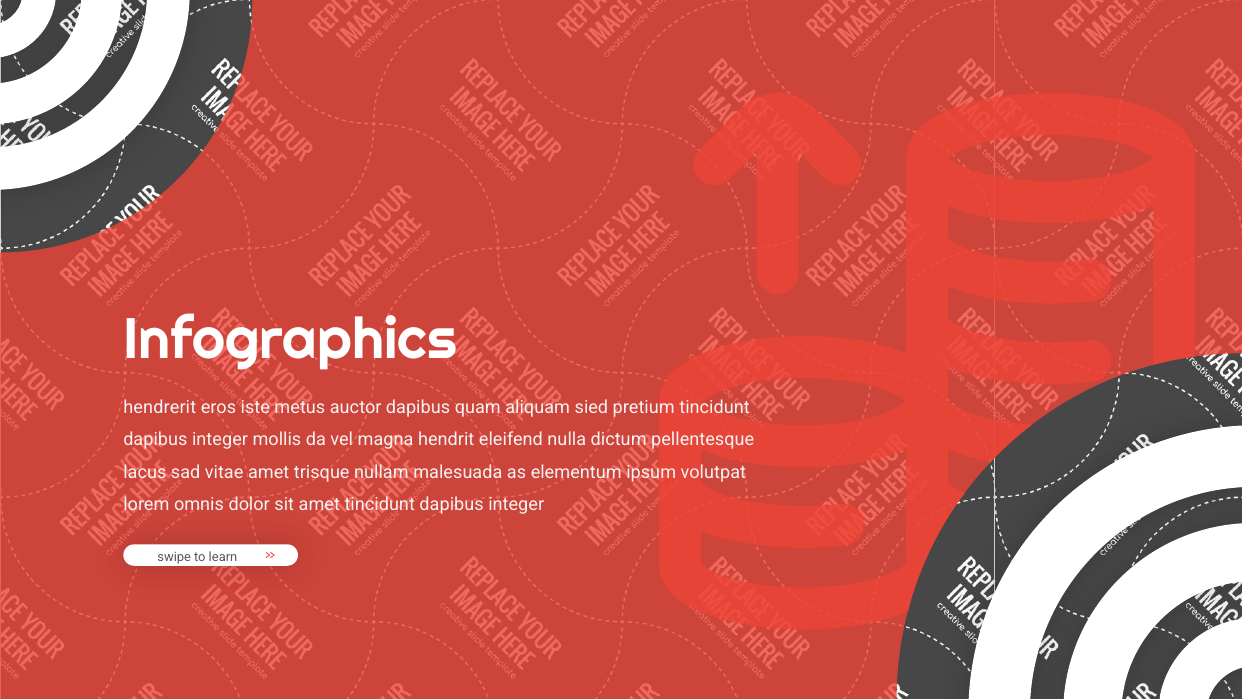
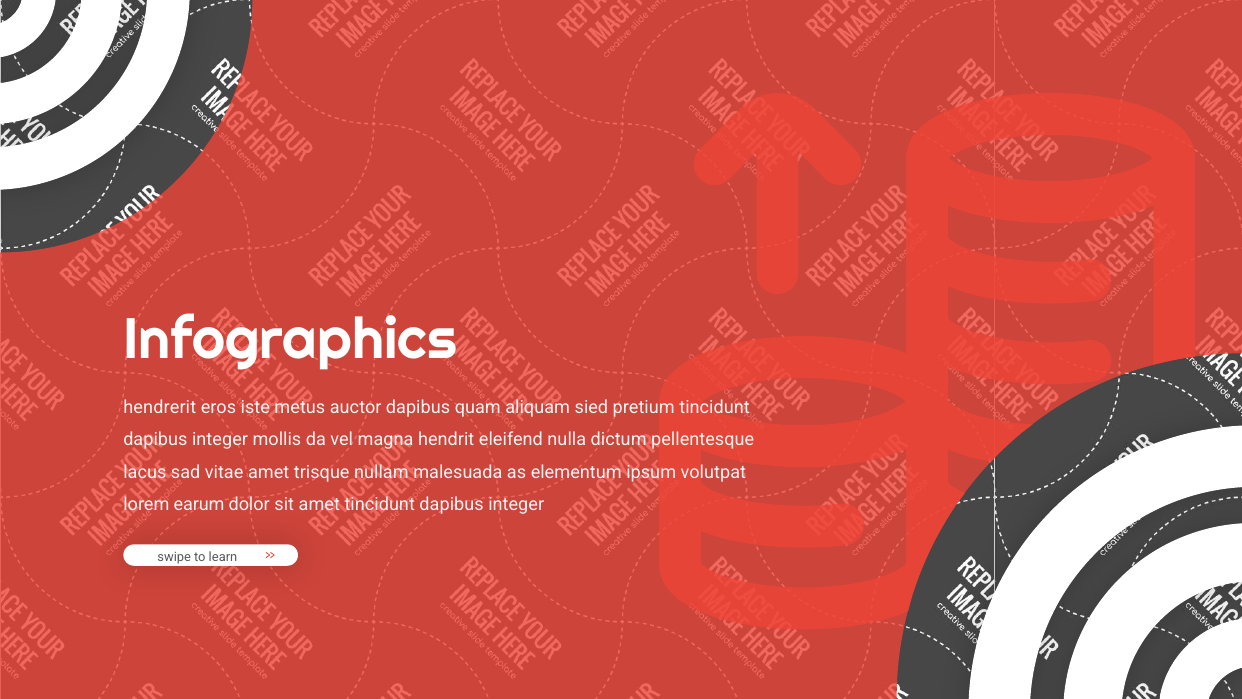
omnis: omnis -> earum (199, 505)
